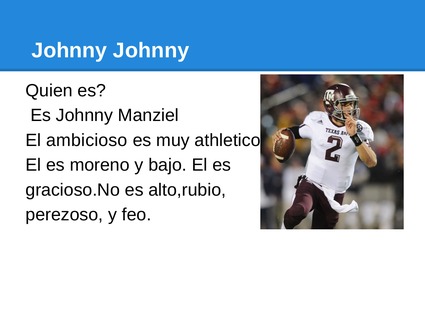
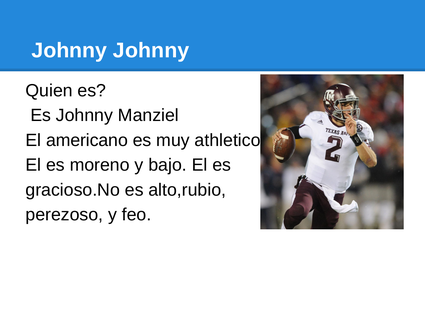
ambicioso: ambicioso -> americano (87, 140)
